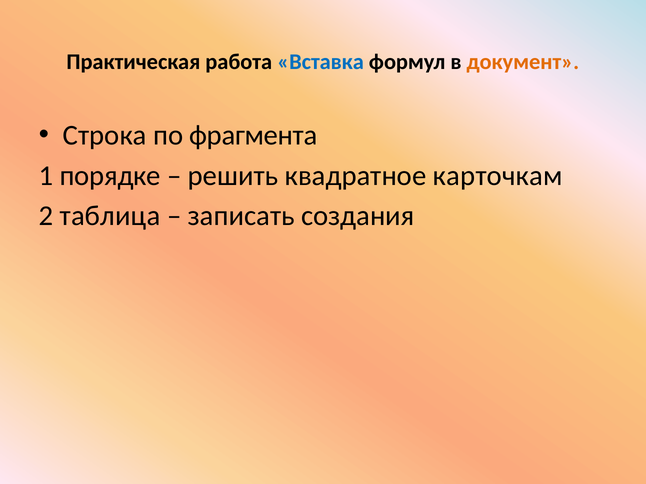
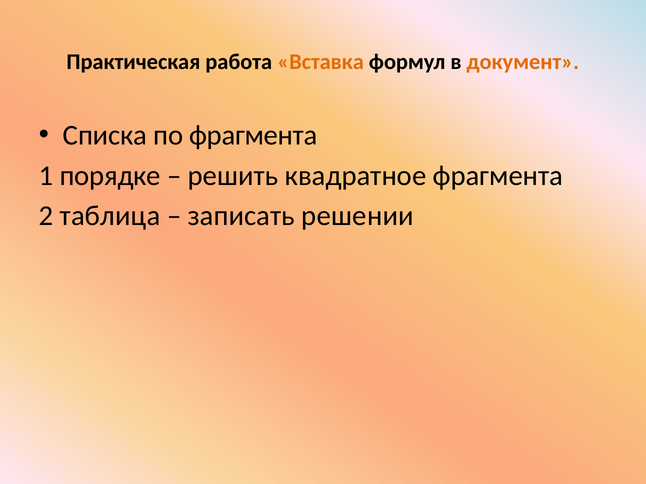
Вставка colour: blue -> orange (320, 62)
Строка: Строка -> Списка (105, 136)
квадратное карточкам: карточкам -> фрагмента (498, 176)
создания: создания -> решении (358, 216)
